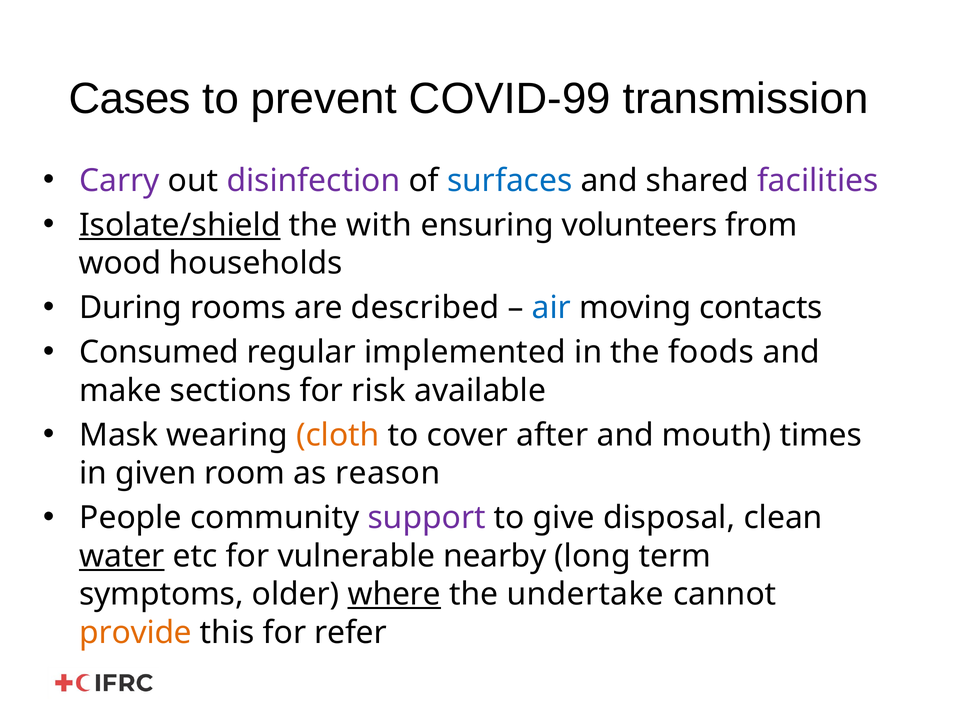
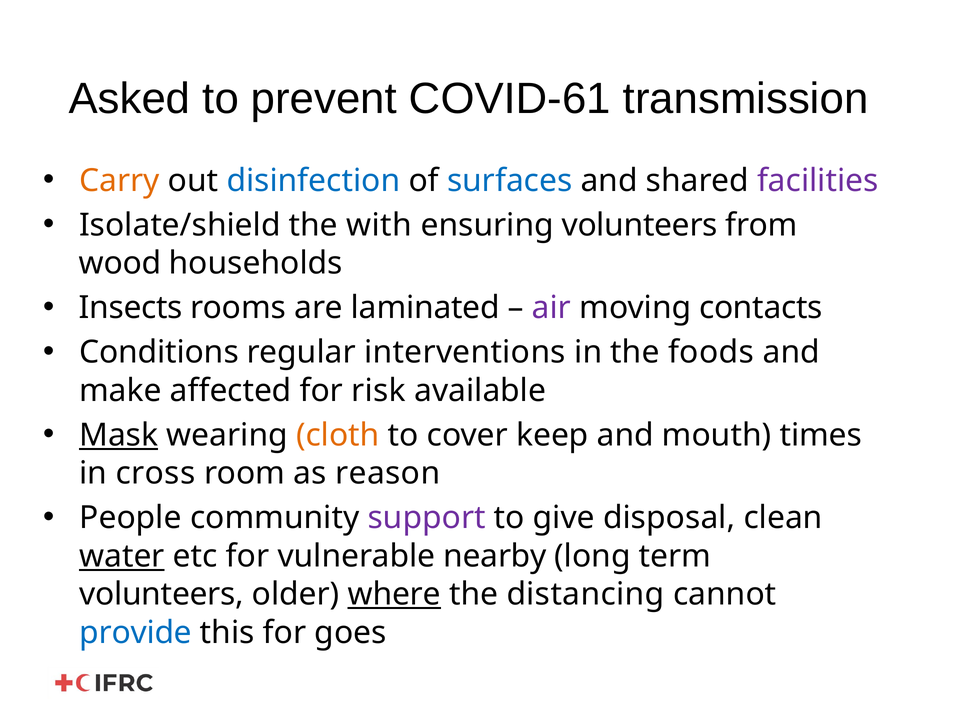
Cases: Cases -> Asked (129, 99)
COVID-99: COVID-99 -> COVID-61 (510, 99)
Carry colour: purple -> orange (119, 181)
disinfection colour: purple -> blue (313, 181)
Isolate/shield underline: present -> none (180, 225)
During: During -> Insects (131, 308)
described: described -> laminated (425, 308)
air colour: blue -> purple (552, 308)
Consumed: Consumed -> Conditions (159, 353)
implemented: implemented -> interventions (465, 353)
sections: sections -> affected (231, 391)
Mask underline: none -> present (119, 435)
after: after -> keep (552, 435)
given: given -> cross (156, 474)
symptoms: symptoms -> volunteers (161, 595)
undertake: undertake -> distancing (585, 595)
provide colour: orange -> blue (136, 633)
refer: refer -> goes (351, 633)
